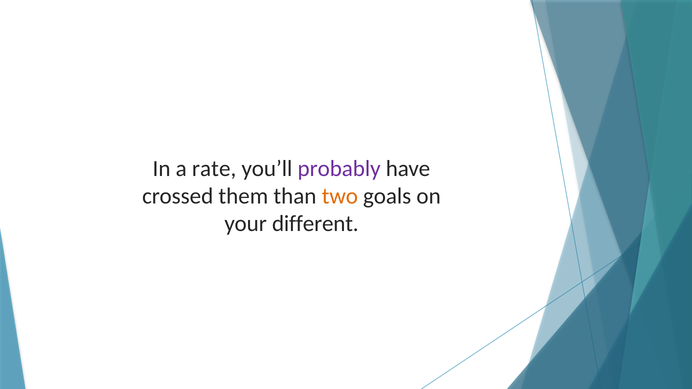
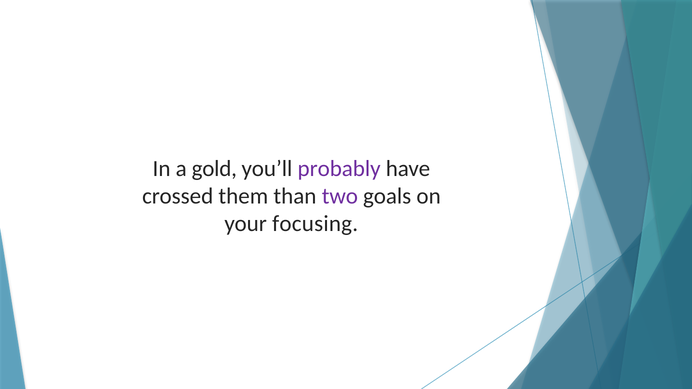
rate: rate -> gold (214, 169)
two colour: orange -> purple (340, 196)
different: different -> focusing (315, 224)
